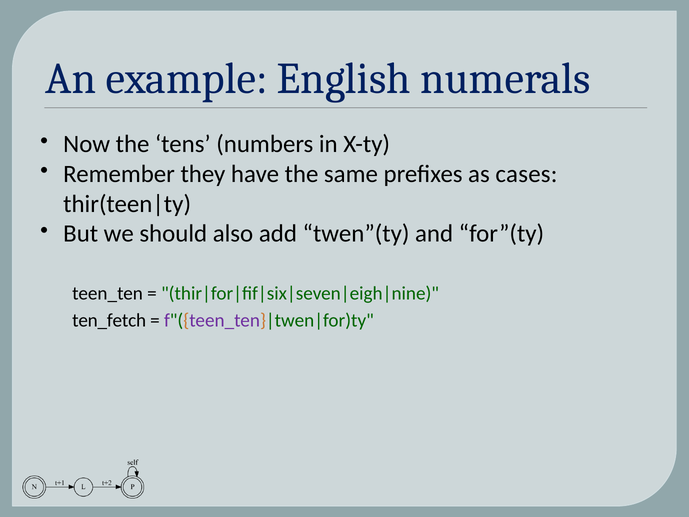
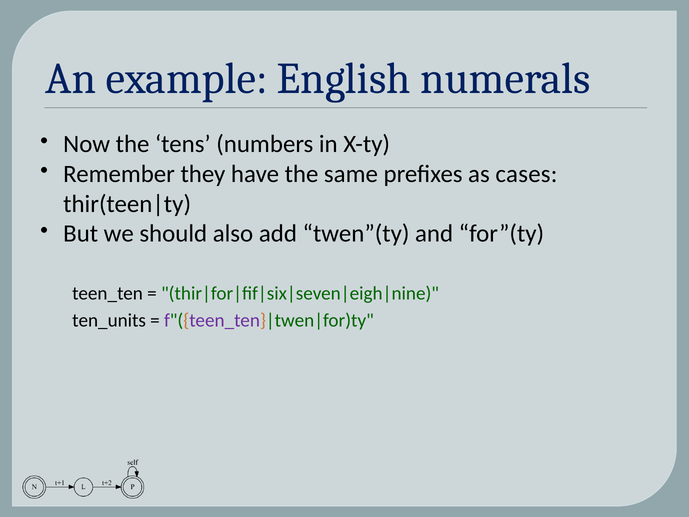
ten_fetch: ten_fetch -> ten_units (109, 320)
